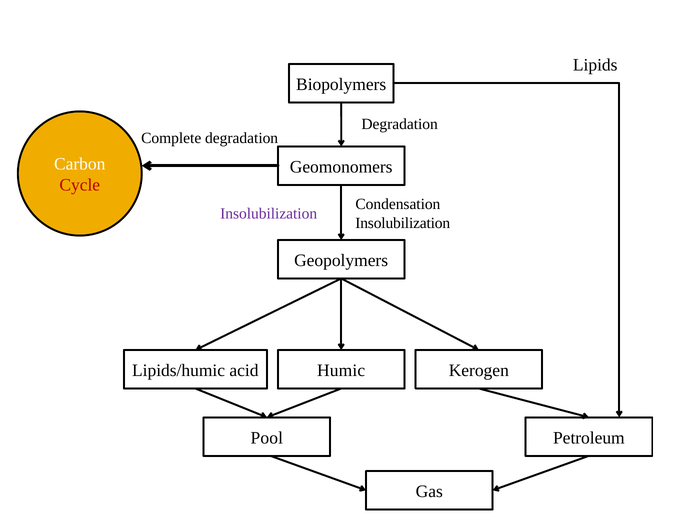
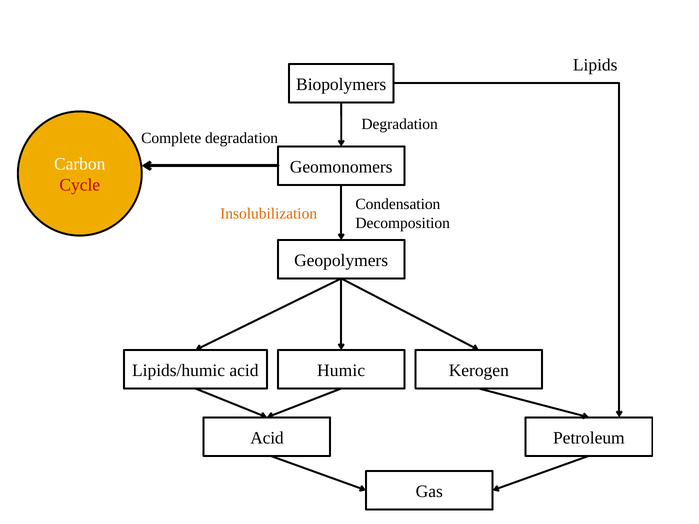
Insolubilization colour: purple -> orange (269, 213)
Insolubilization: Insolubilization -> Decomposition (403, 223)
Pool: Pool -> Acid (267, 438)
